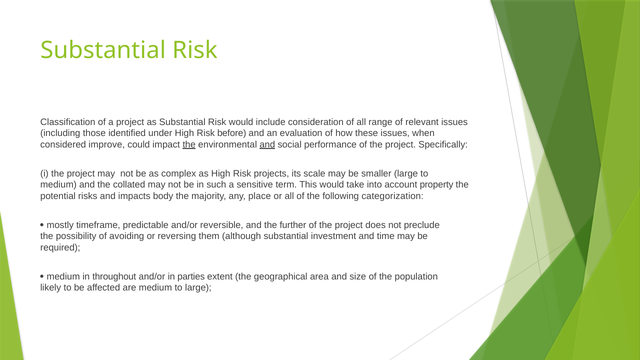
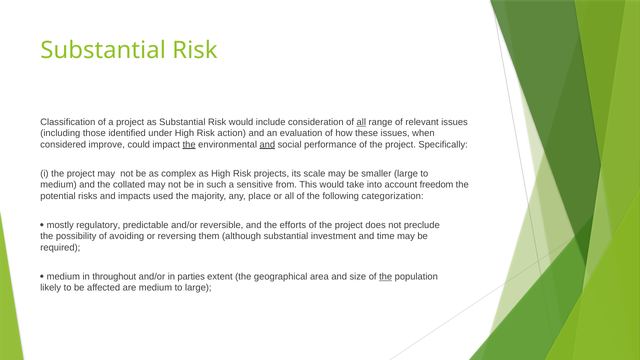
all underline: none -> present (361, 122)
before: before -> action (232, 133)
term: term -> from (286, 185)
property: property -> freedom (437, 185)
body: body -> used (163, 196)
timeframe: timeframe -> regulatory (98, 225)
further: further -> efforts (293, 225)
the underline: none -> present (386, 277)
